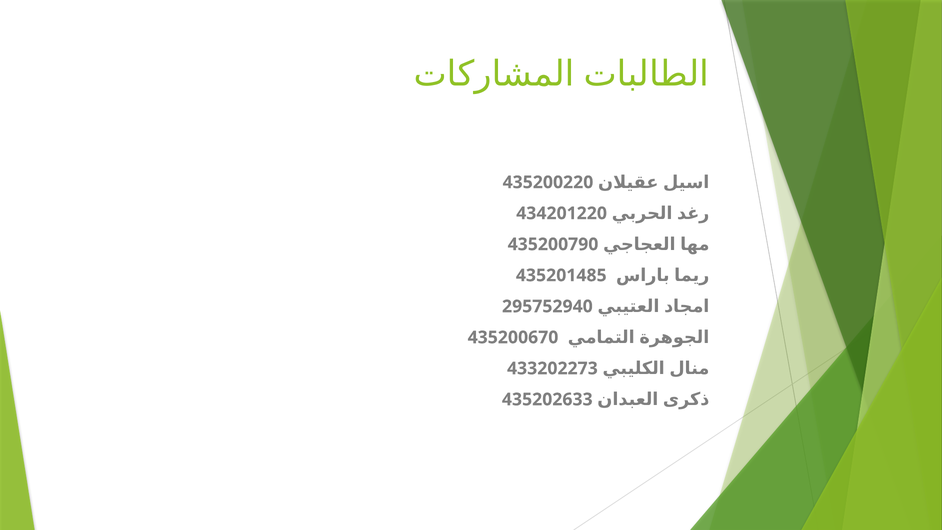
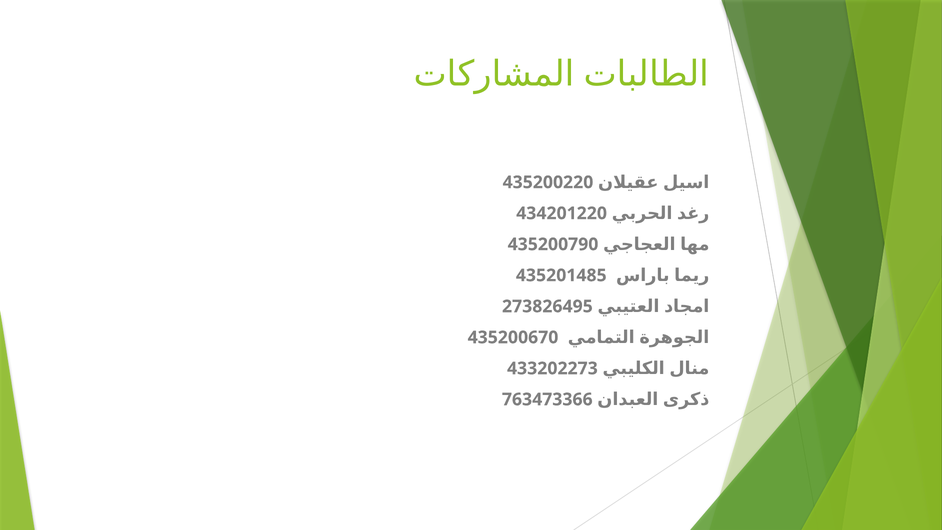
295752940: 295752940 -> 273826495 (547, 306)
435202633: 435202633 -> 763473366 (547, 399)
